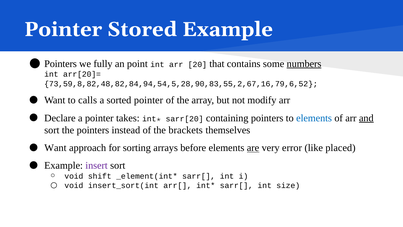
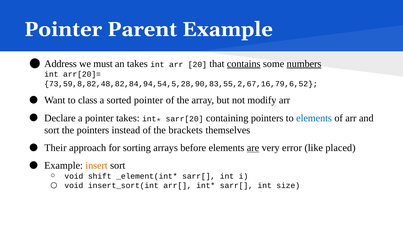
Stored: Stored -> Parent (142, 29)
Pointers: Pointers -> Address (61, 64)
fully: fully -> must (103, 64)
an point: point -> takes (137, 64)
contains underline: none -> present (244, 64)
calls: calls -> class (88, 100)
and underline: present -> none (366, 118)
Want: Want -> Their (55, 148)
insert colour: purple -> orange (97, 165)
